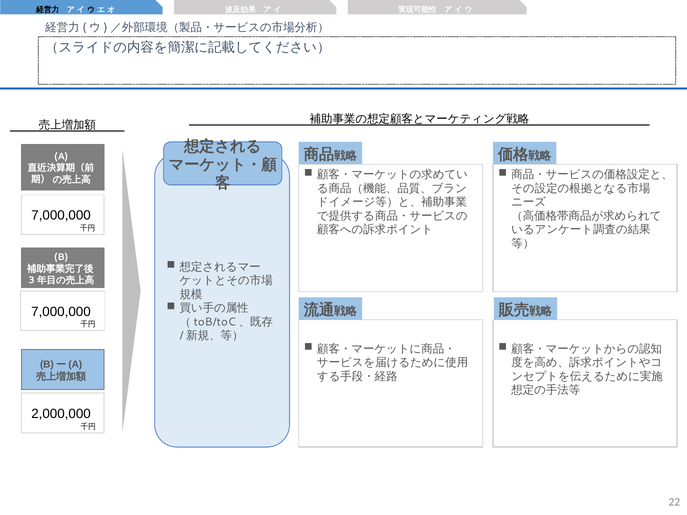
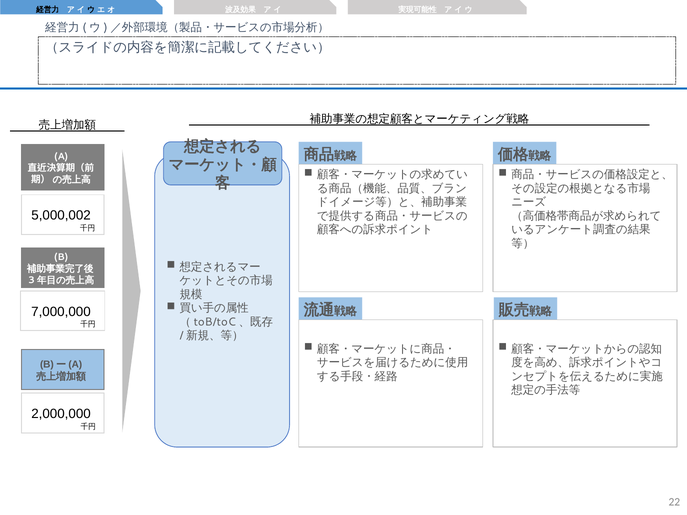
7,000,000: 7,000,000 -> 5,000,002 (61, 216)
